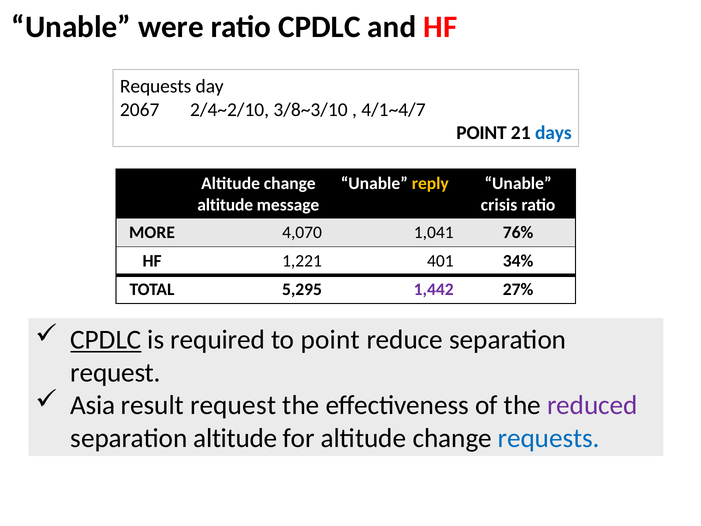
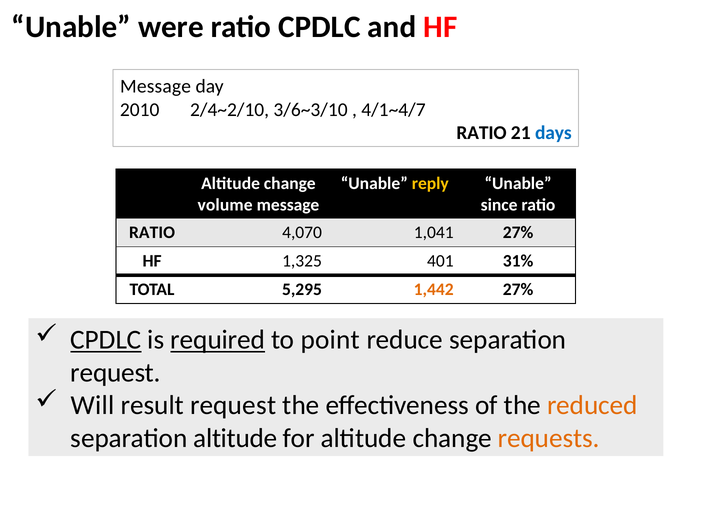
Requests: Requests -> Message (155, 86)
2067: 2067 -> 2010 (140, 110)
3/8~3/10: 3/8~3/10 -> 3/6~3/10 (311, 110)
POINT: POINT -> RATIO (482, 133)
altitude: altitude -> volume (225, 205)
crisis: crisis -> since (499, 205)
MORE: MORE -> RATIO (152, 233)
1,041 76%: 76% -> 27% (518, 233)
1,221: 1,221 -> 1,325 (302, 261)
34%: 34% -> 31% (518, 261)
1,442 colour: purple -> orange (434, 289)
required underline: none -> present (218, 340)
Asia: Asia -> Will (92, 405)
reduced colour: purple -> orange (592, 405)
requests colour: blue -> orange (549, 438)
